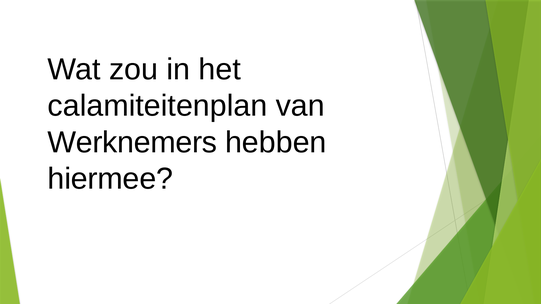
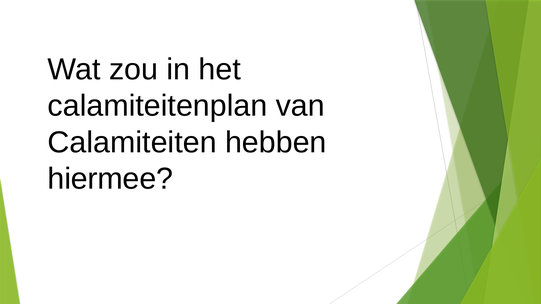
Werknemers: Werknemers -> Calamiteiten (132, 142)
